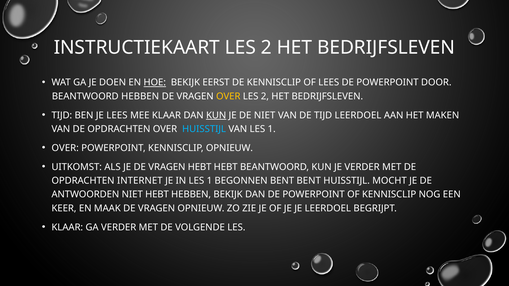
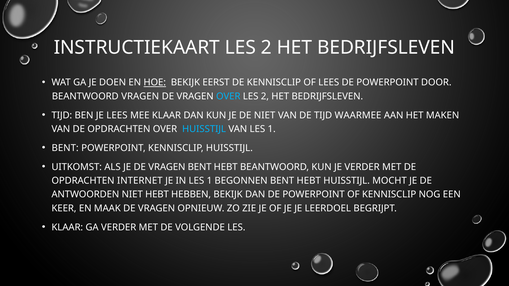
BEANTWOORD HEBBEN: HEBBEN -> VRAGEN (140, 96)
OVER colour: yellow -> light blue (228, 96)
KUN underline: present -> none (216, 115)
TIJD LEERDOEL: LEERDOEL -> WAARMEE (358, 115)
OVER: OVER -> BENT (65, 148)
KENNISCLIP OPNIEUW: OPNIEUW -> HUISSTIJL (229, 148)
VRAGEN HEBT: HEBT -> BENT (200, 167)
BEGONNEN BENT BENT: BENT -> HEBT (309, 181)
